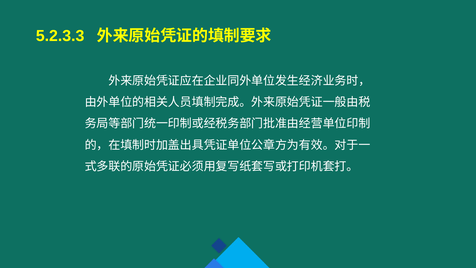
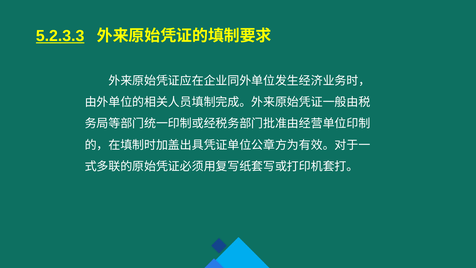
5.2.3.3 underline: none -> present (60, 36)
